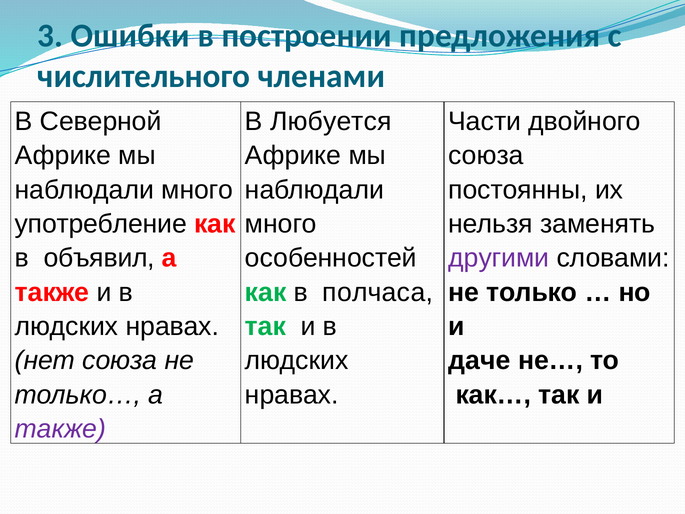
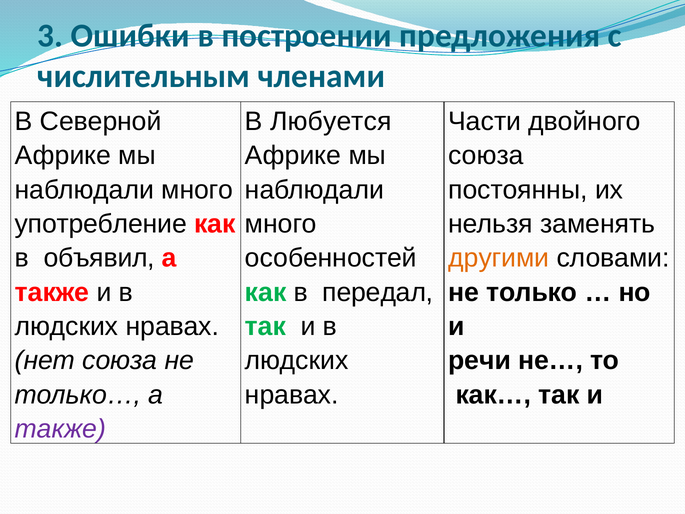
числительного: числительного -> числительным (144, 76)
другими colour: purple -> orange (499, 258)
полчаса: полчаса -> передал (378, 292)
даче: даче -> речи (480, 360)
